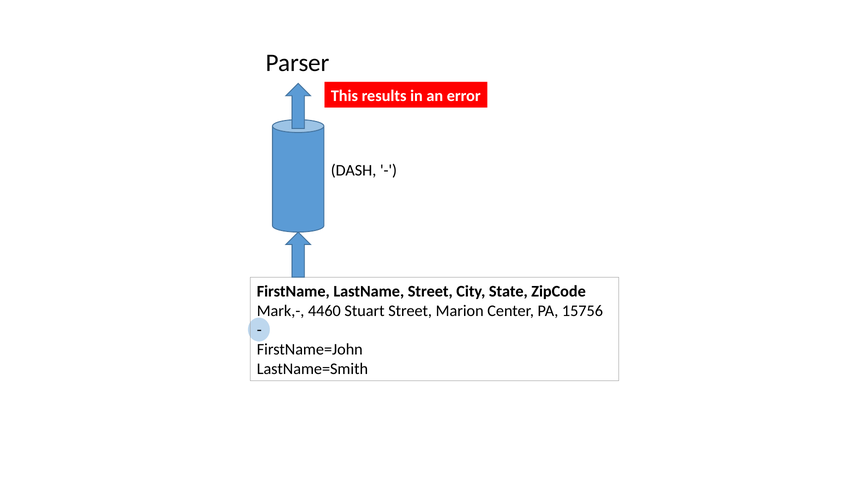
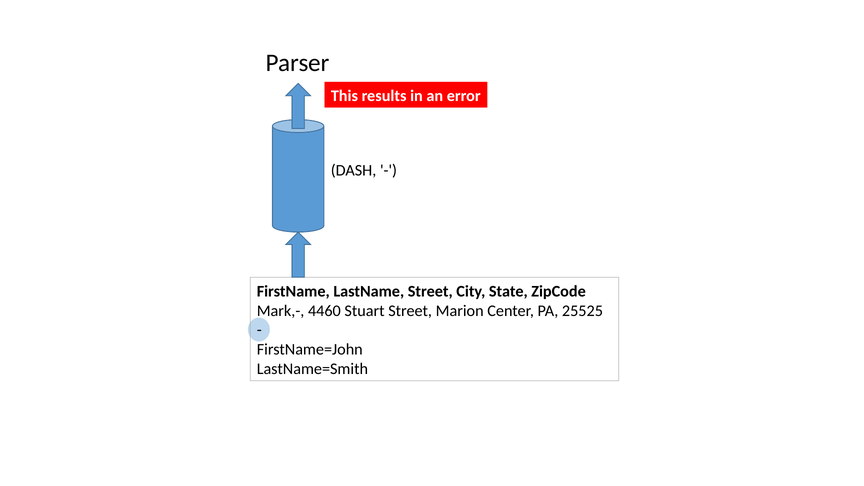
15756: 15756 -> 25525 (582, 311)
